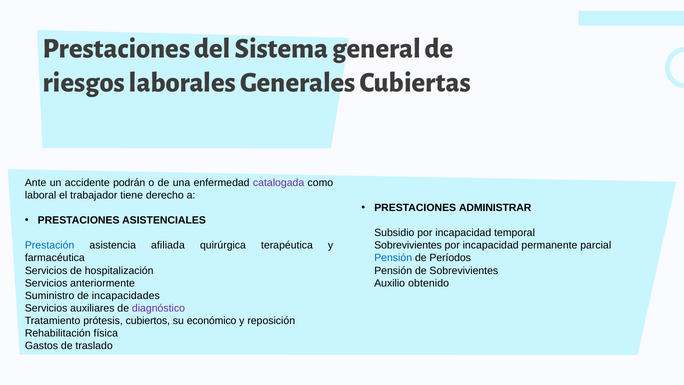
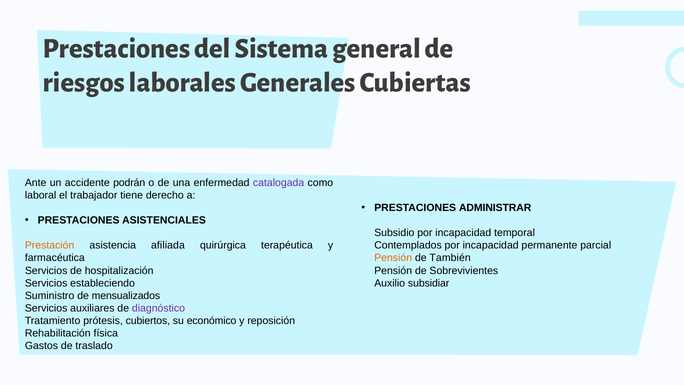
Prestación colour: blue -> orange (50, 245)
Sobrevivientes: Sobrevivientes -> Contemplados (408, 245)
Pensión colour: blue -> orange (393, 258)
Períodos: Períodos -> También (450, 258)
anteriormente: anteriormente -> estableciendo (103, 283)
obtenido: obtenido -> subsidiar (429, 283)
incapacidades: incapacidades -> mensualizados (126, 296)
